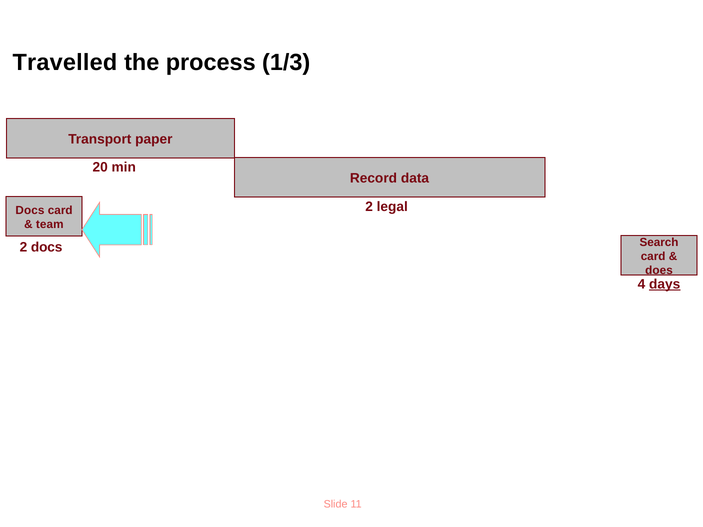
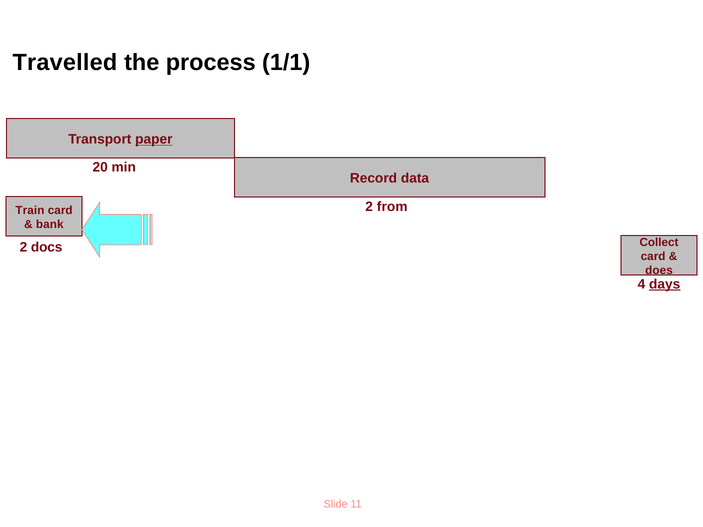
1/3: 1/3 -> 1/1 (286, 62)
paper underline: none -> present (154, 139)
legal: legal -> from (392, 207)
Docs: Docs -> Train (30, 210)
team: team -> bank (50, 224)
Search: Search -> Collect (659, 242)
